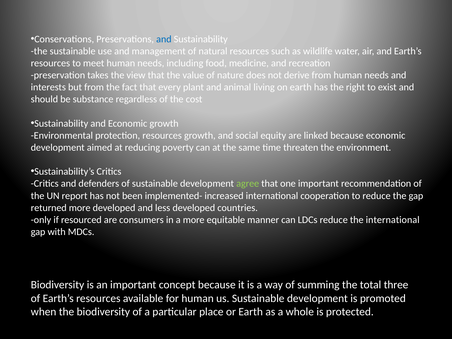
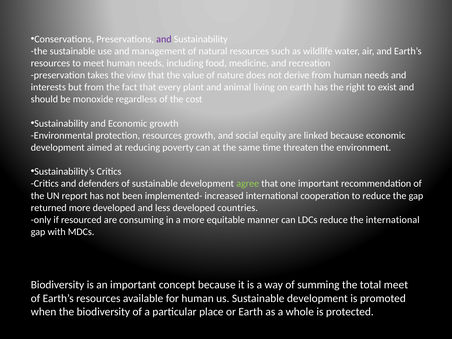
and colour: blue -> purple (164, 39)
substance: substance -> monoxide (93, 99)
consumers: consumers -> consuming (141, 220)
total three: three -> meet (396, 285)
